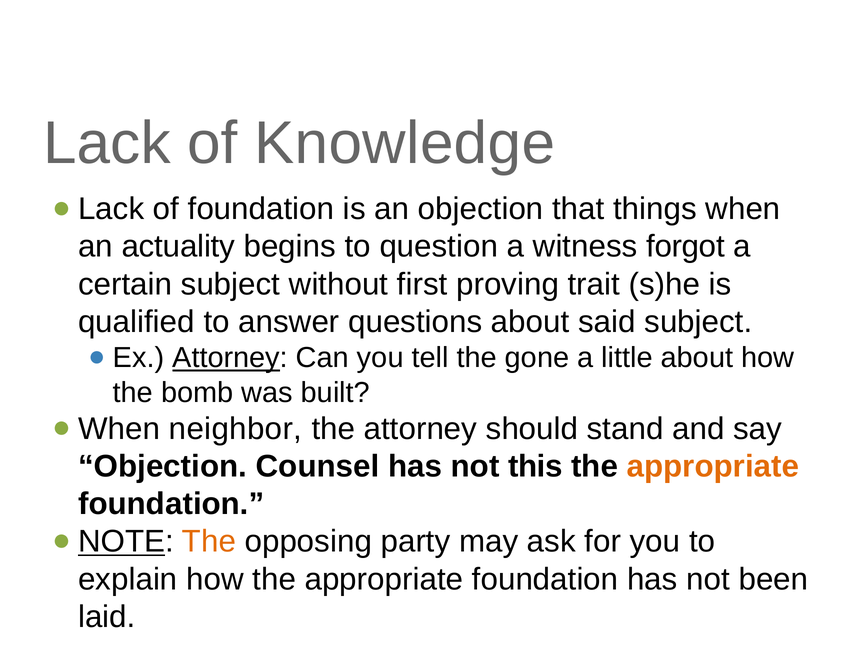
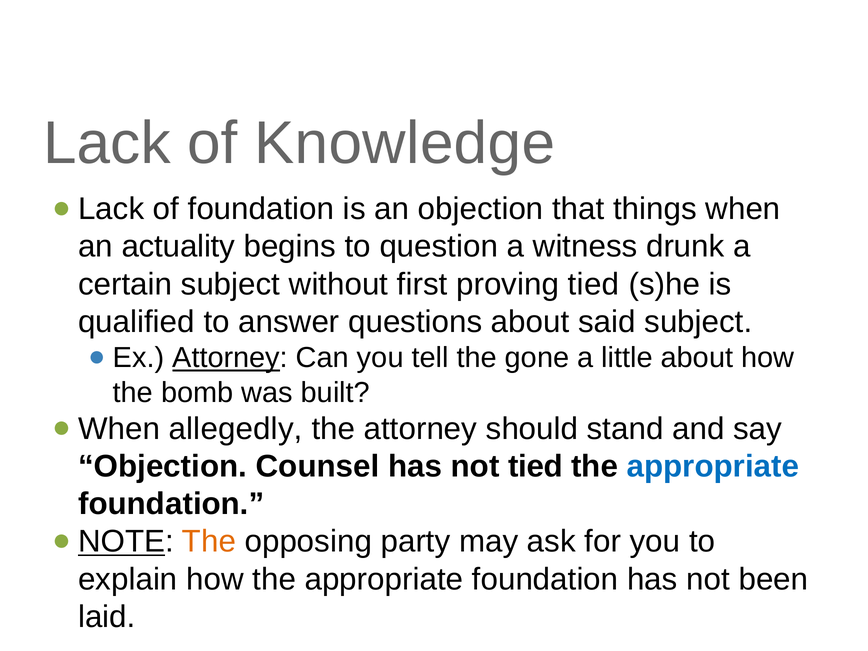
forgot: forgot -> drunk (685, 247)
proving trait: trait -> tied (594, 284)
neighbor: neighbor -> allegedly (236, 429)
not this: this -> tied (535, 466)
appropriate colour: orange -> blue (713, 466)
